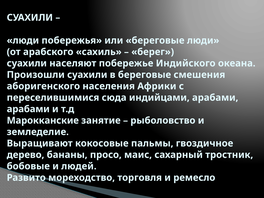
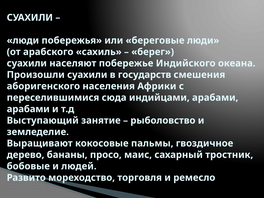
в береговые: береговые -> государств (145, 75)
Марокканские: Марокканские -> Выступающий (43, 120)
